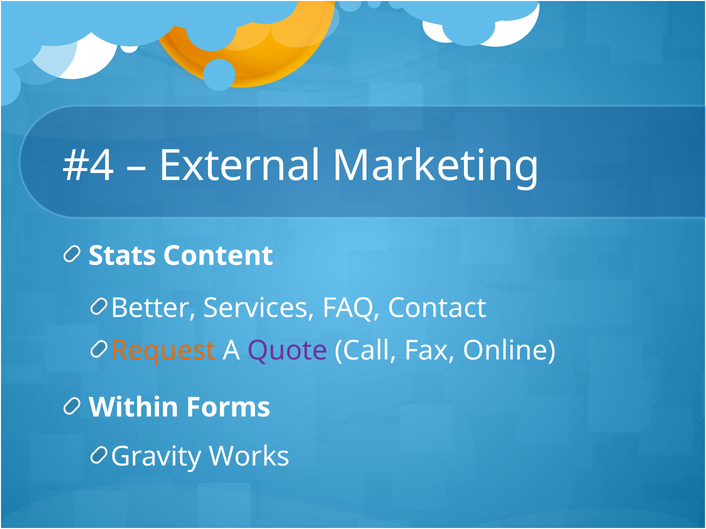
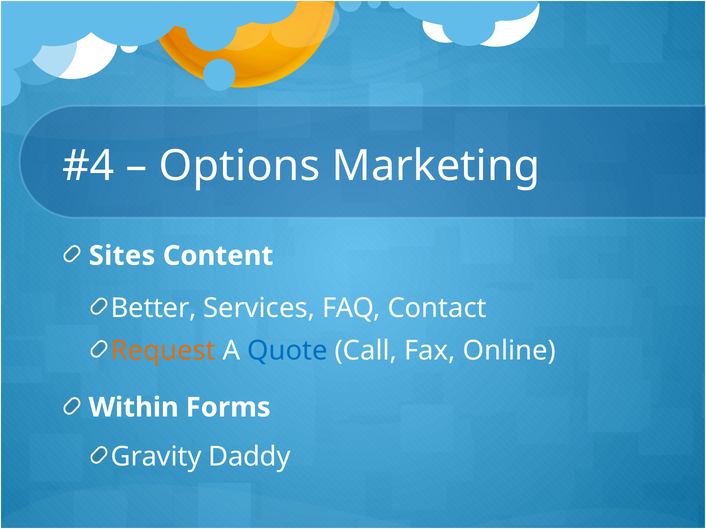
External: External -> Options (240, 166)
Stats: Stats -> Sites (122, 256)
Quote colour: purple -> blue (288, 351)
Works: Works -> Daddy (249, 457)
